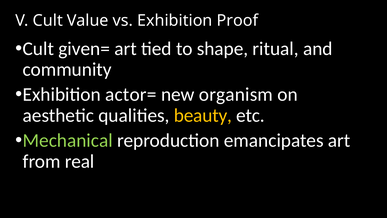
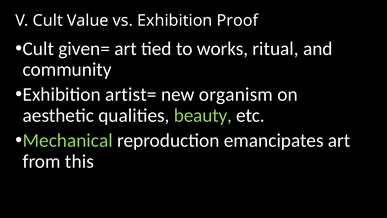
shape: shape -> works (223, 49)
actor=: actor= -> artist= (131, 94)
beauty colour: yellow -> light green (203, 115)
real: real -> this (80, 161)
